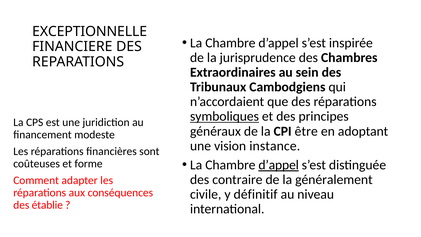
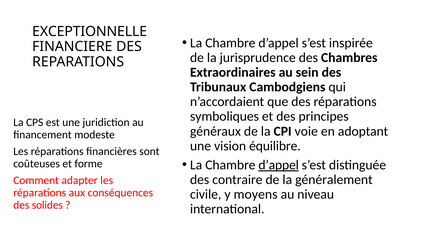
symboliques underline: present -> none (224, 116)
être: être -> voie (306, 131)
instance: instance -> équilibre (275, 146)
définitif: définitif -> moyens (256, 194)
établie: établie -> solides (47, 205)
